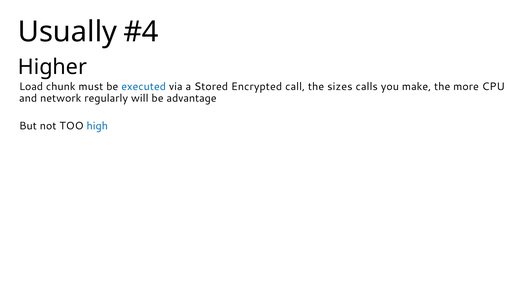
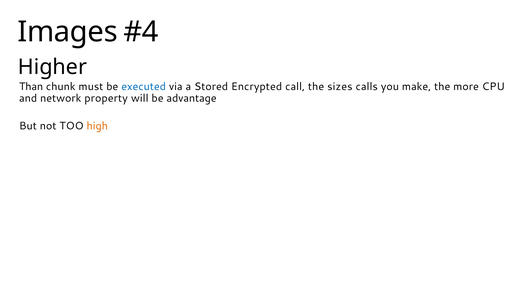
Usually: Usually -> Images (68, 32)
Load: Load -> Than (31, 87)
regularly: regularly -> property (106, 98)
high colour: blue -> orange (97, 126)
